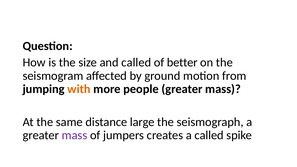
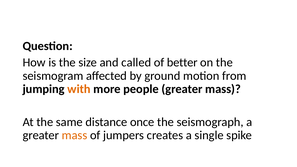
large: large -> once (142, 122)
mass colour: purple -> orange (75, 135)
a called: called -> single (209, 135)
